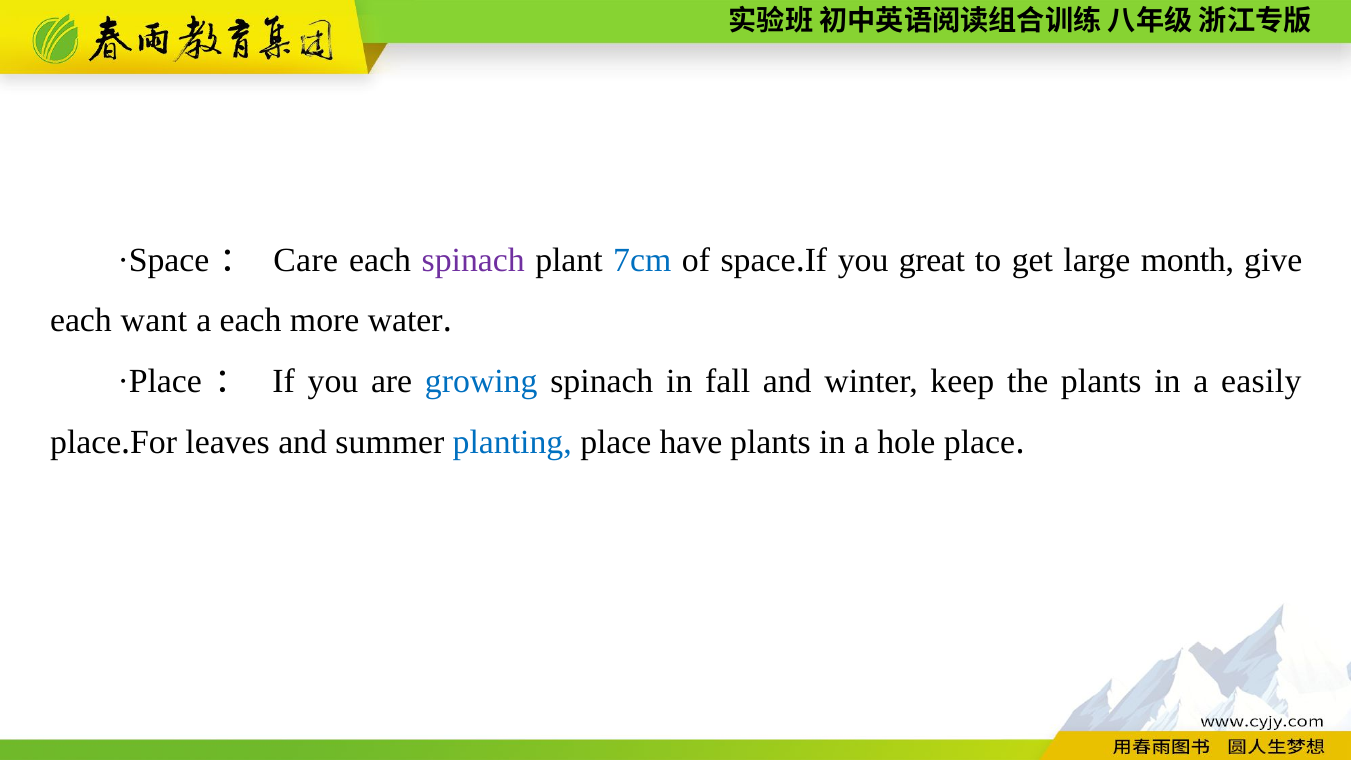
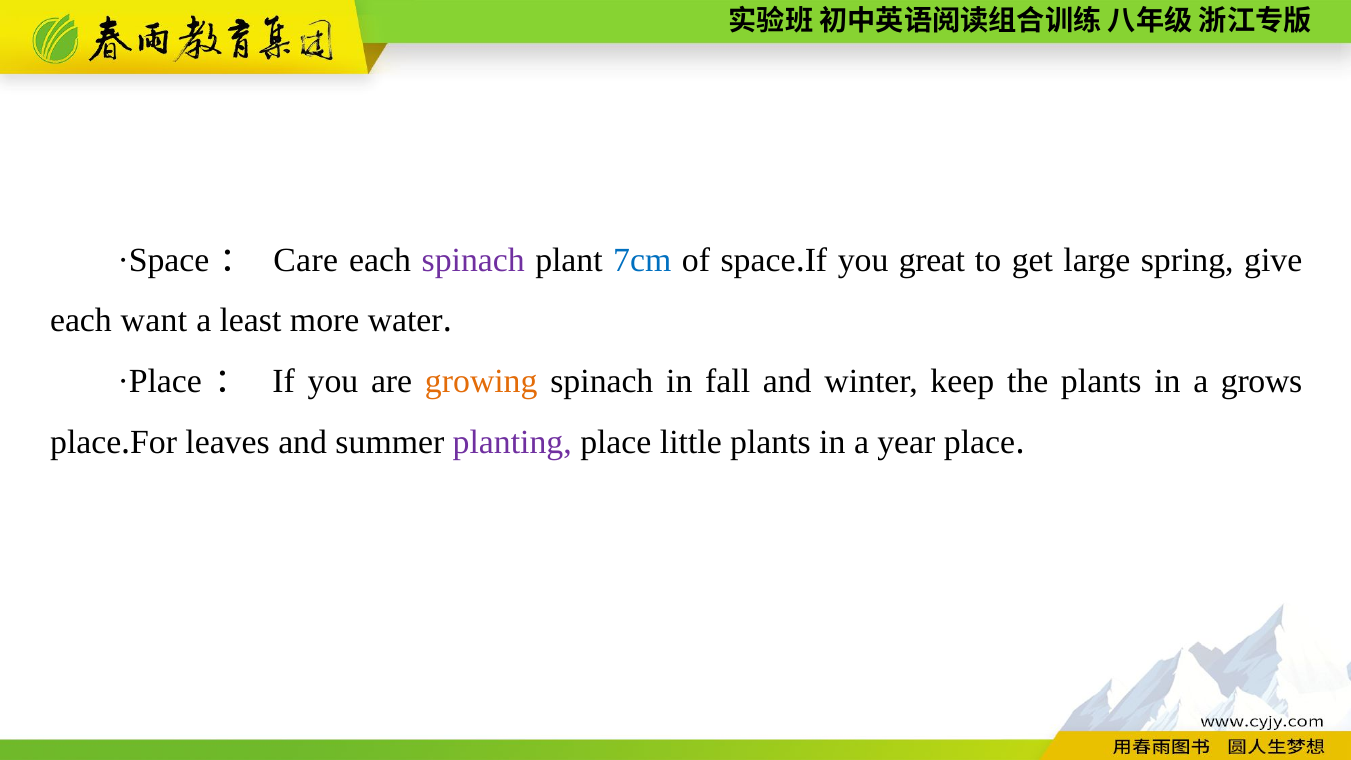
month: month -> spring (1187, 260)
a each: each -> least (251, 321)
growing colour: blue -> orange (481, 382)
easily: easily -> grows (1262, 382)
planting colour: blue -> purple (512, 442)
have: have -> little (691, 442)
hole: hole -> year (906, 442)
